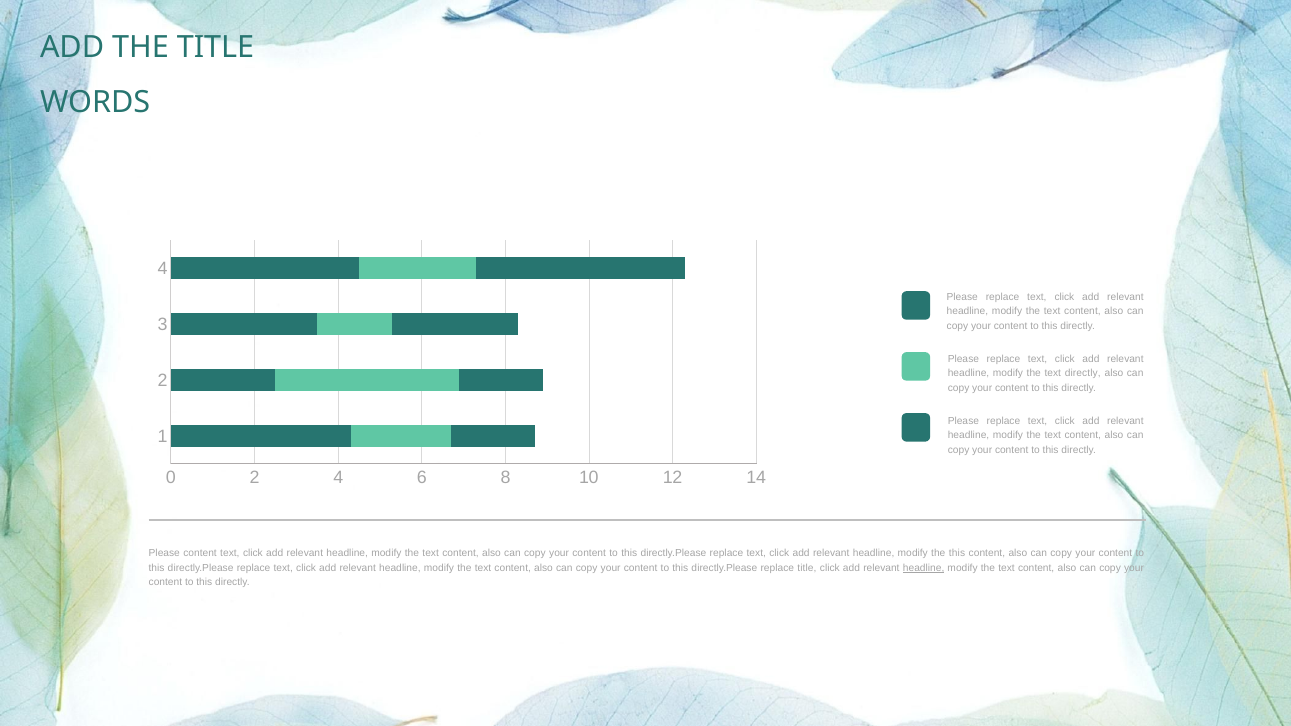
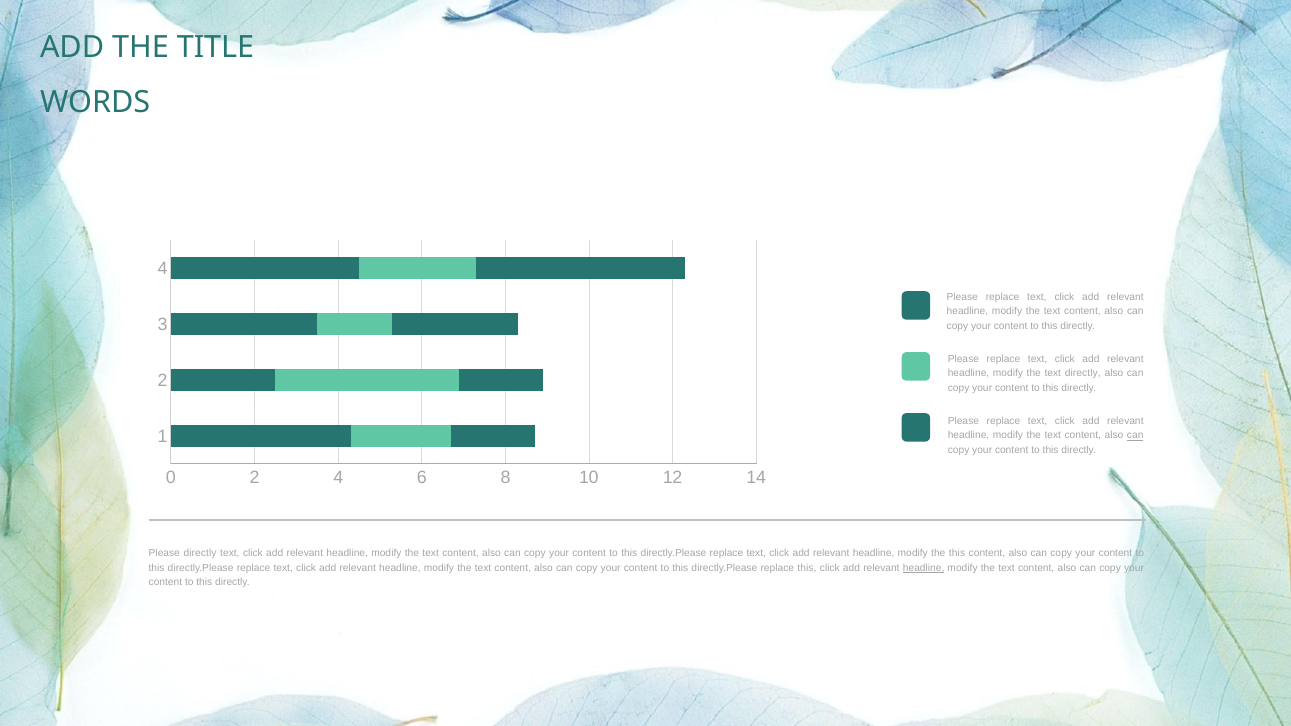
can underline: none -> present (1135, 436)
Please content: content -> directly (200, 553)
replace title: title -> this (807, 568)
